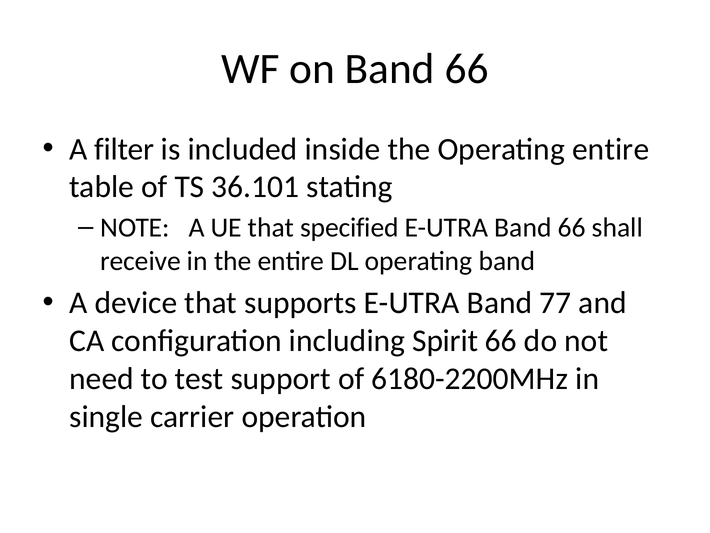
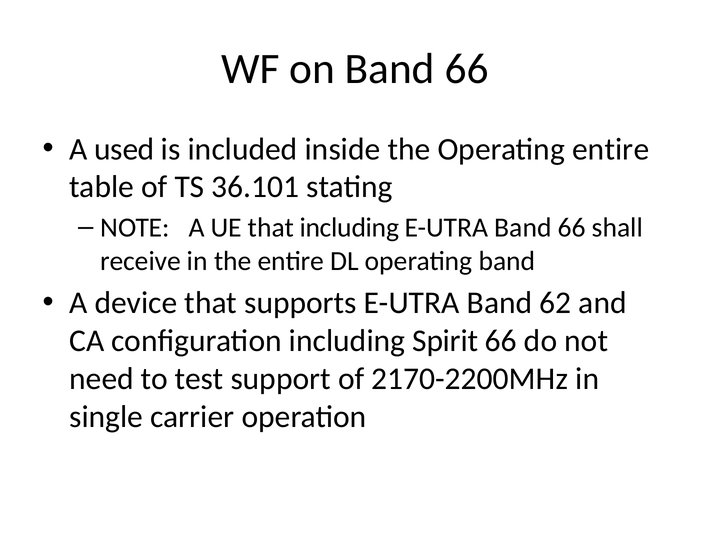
filter: filter -> used (124, 149)
that specified: specified -> including (349, 228)
77: 77 -> 62 (555, 303)
6180-2200MHz: 6180-2200MHz -> 2170-2200MHz (470, 379)
